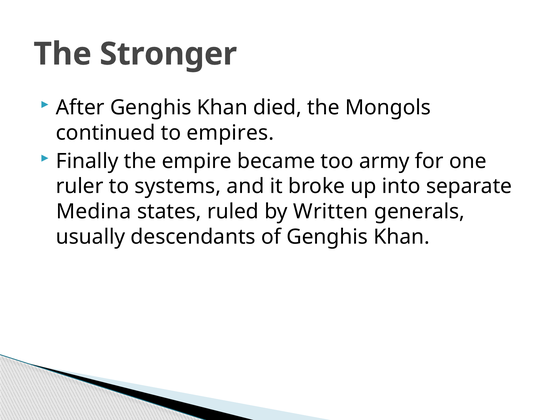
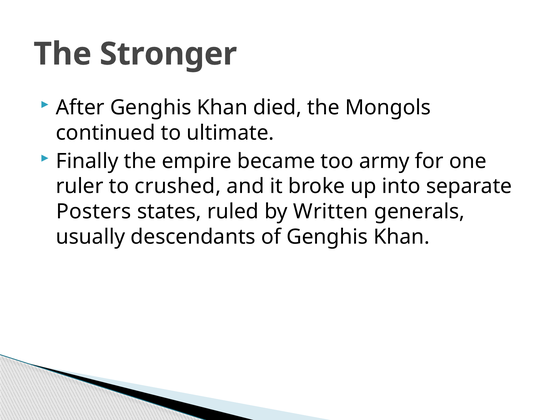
empires: empires -> ultimate (230, 133)
systems: systems -> crushed (178, 186)
Medina: Medina -> Posters (94, 212)
